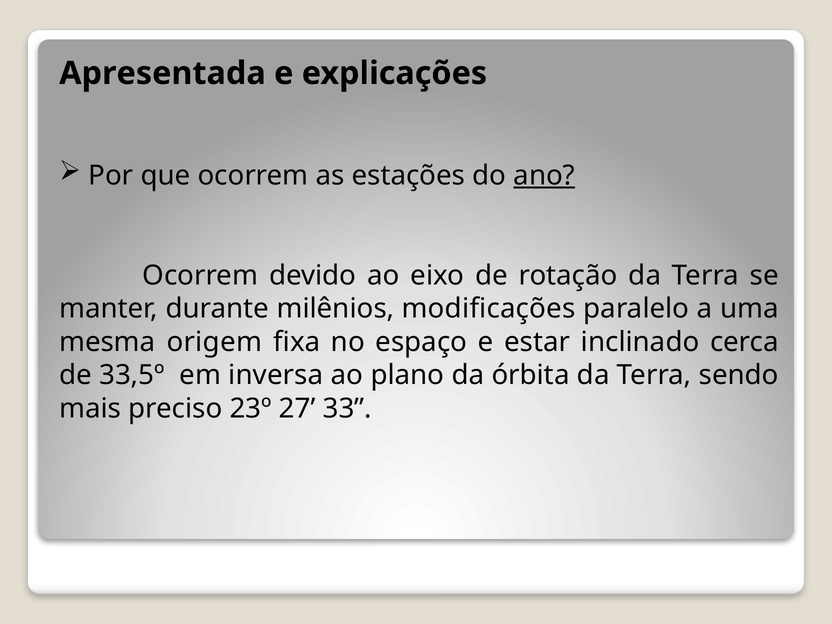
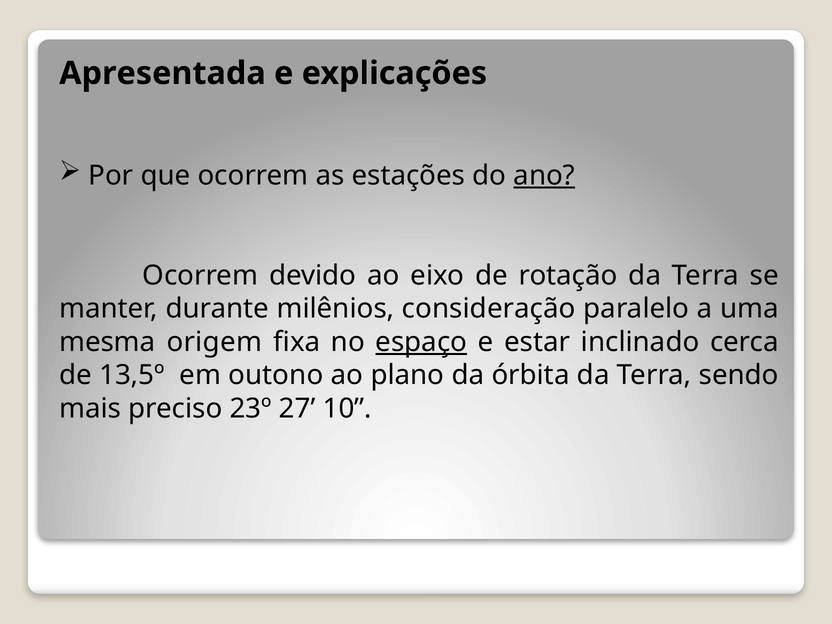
modificações: modificações -> consideração (489, 309)
espaço underline: none -> present (421, 342)
33,5º: 33,5º -> 13,5º (132, 375)
inversa: inversa -> outono (276, 375)
33: 33 -> 10 (347, 409)
